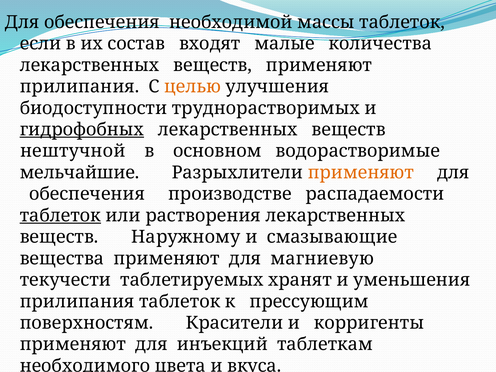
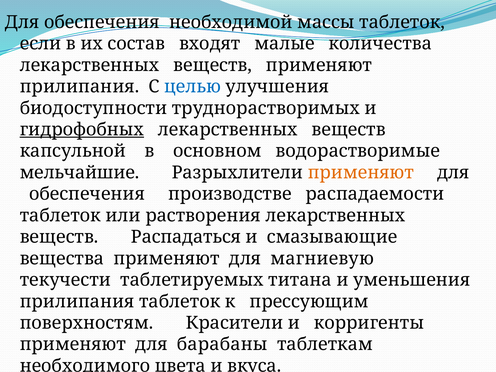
целью colour: orange -> blue (193, 87)
нештучной: нештучной -> капсульной (73, 151)
таблеток underline: present -> none (60, 216)
Наружному: Наружному -> Распадаться (186, 237)
хранят: хранят -> титана (300, 280)
инъекций: инъекций -> барабаны (222, 344)
